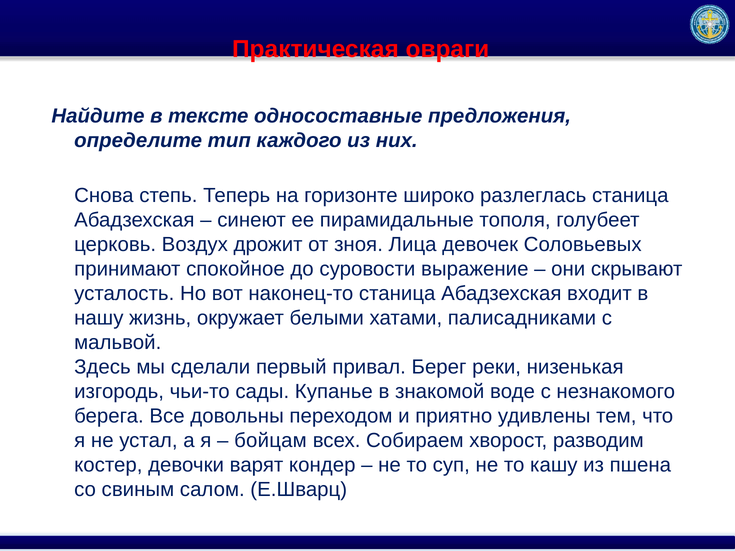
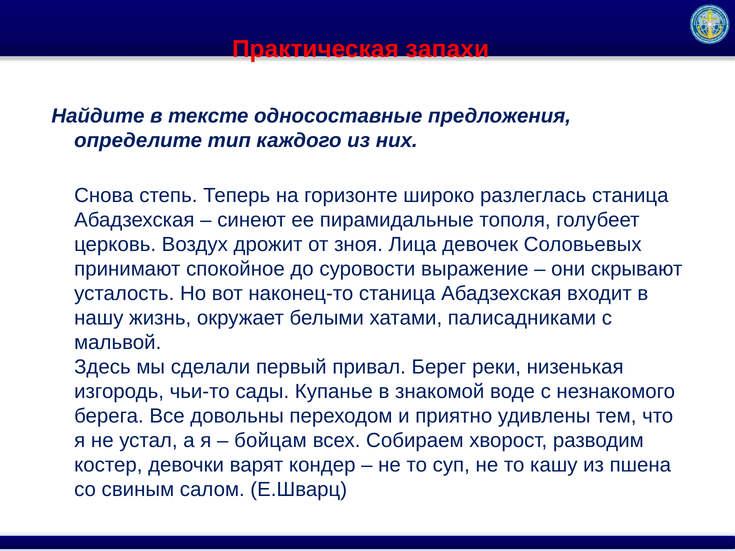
овраги: овраги -> запахи (447, 49)
